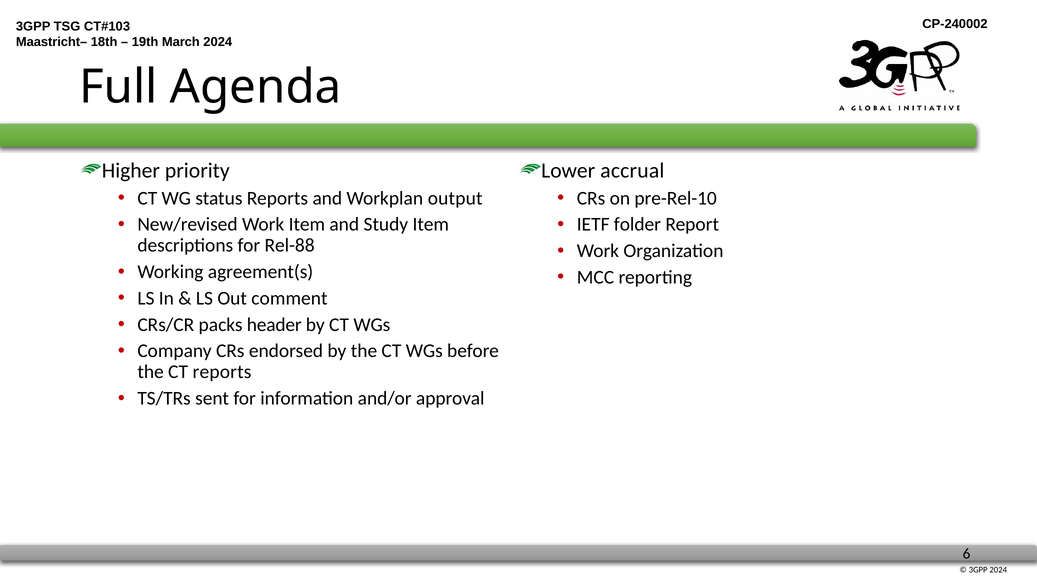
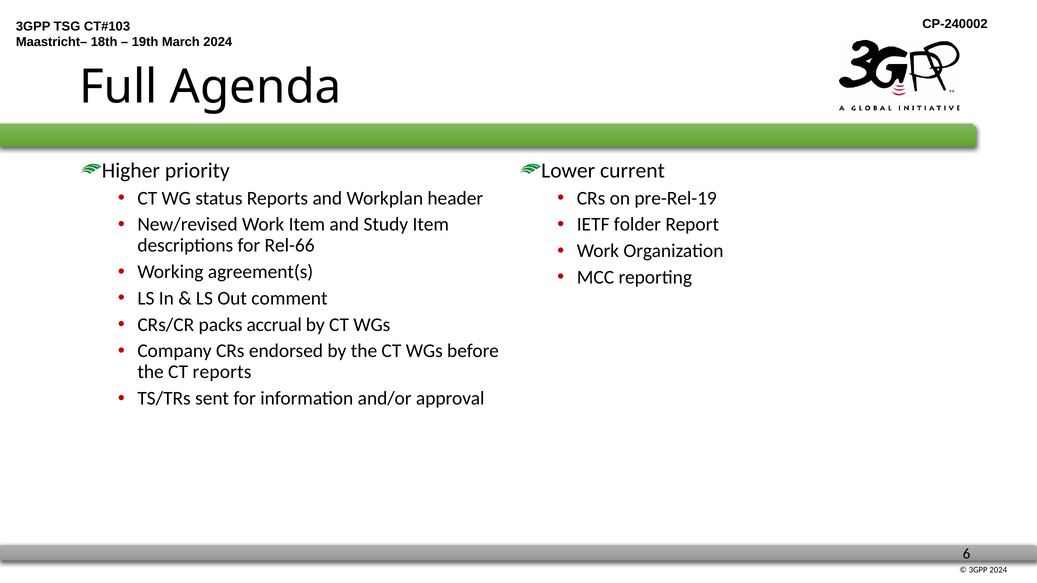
accrual: accrual -> current (632, 171)
output: output -> header (455, 198)
pre-Rel-10: pre-Rel-10 -> pre-Rel-19 (676, 198)
Rel-88: Rel-88 -> Rel-66 (290, 246)
header: header -> accrual (274, 325)
